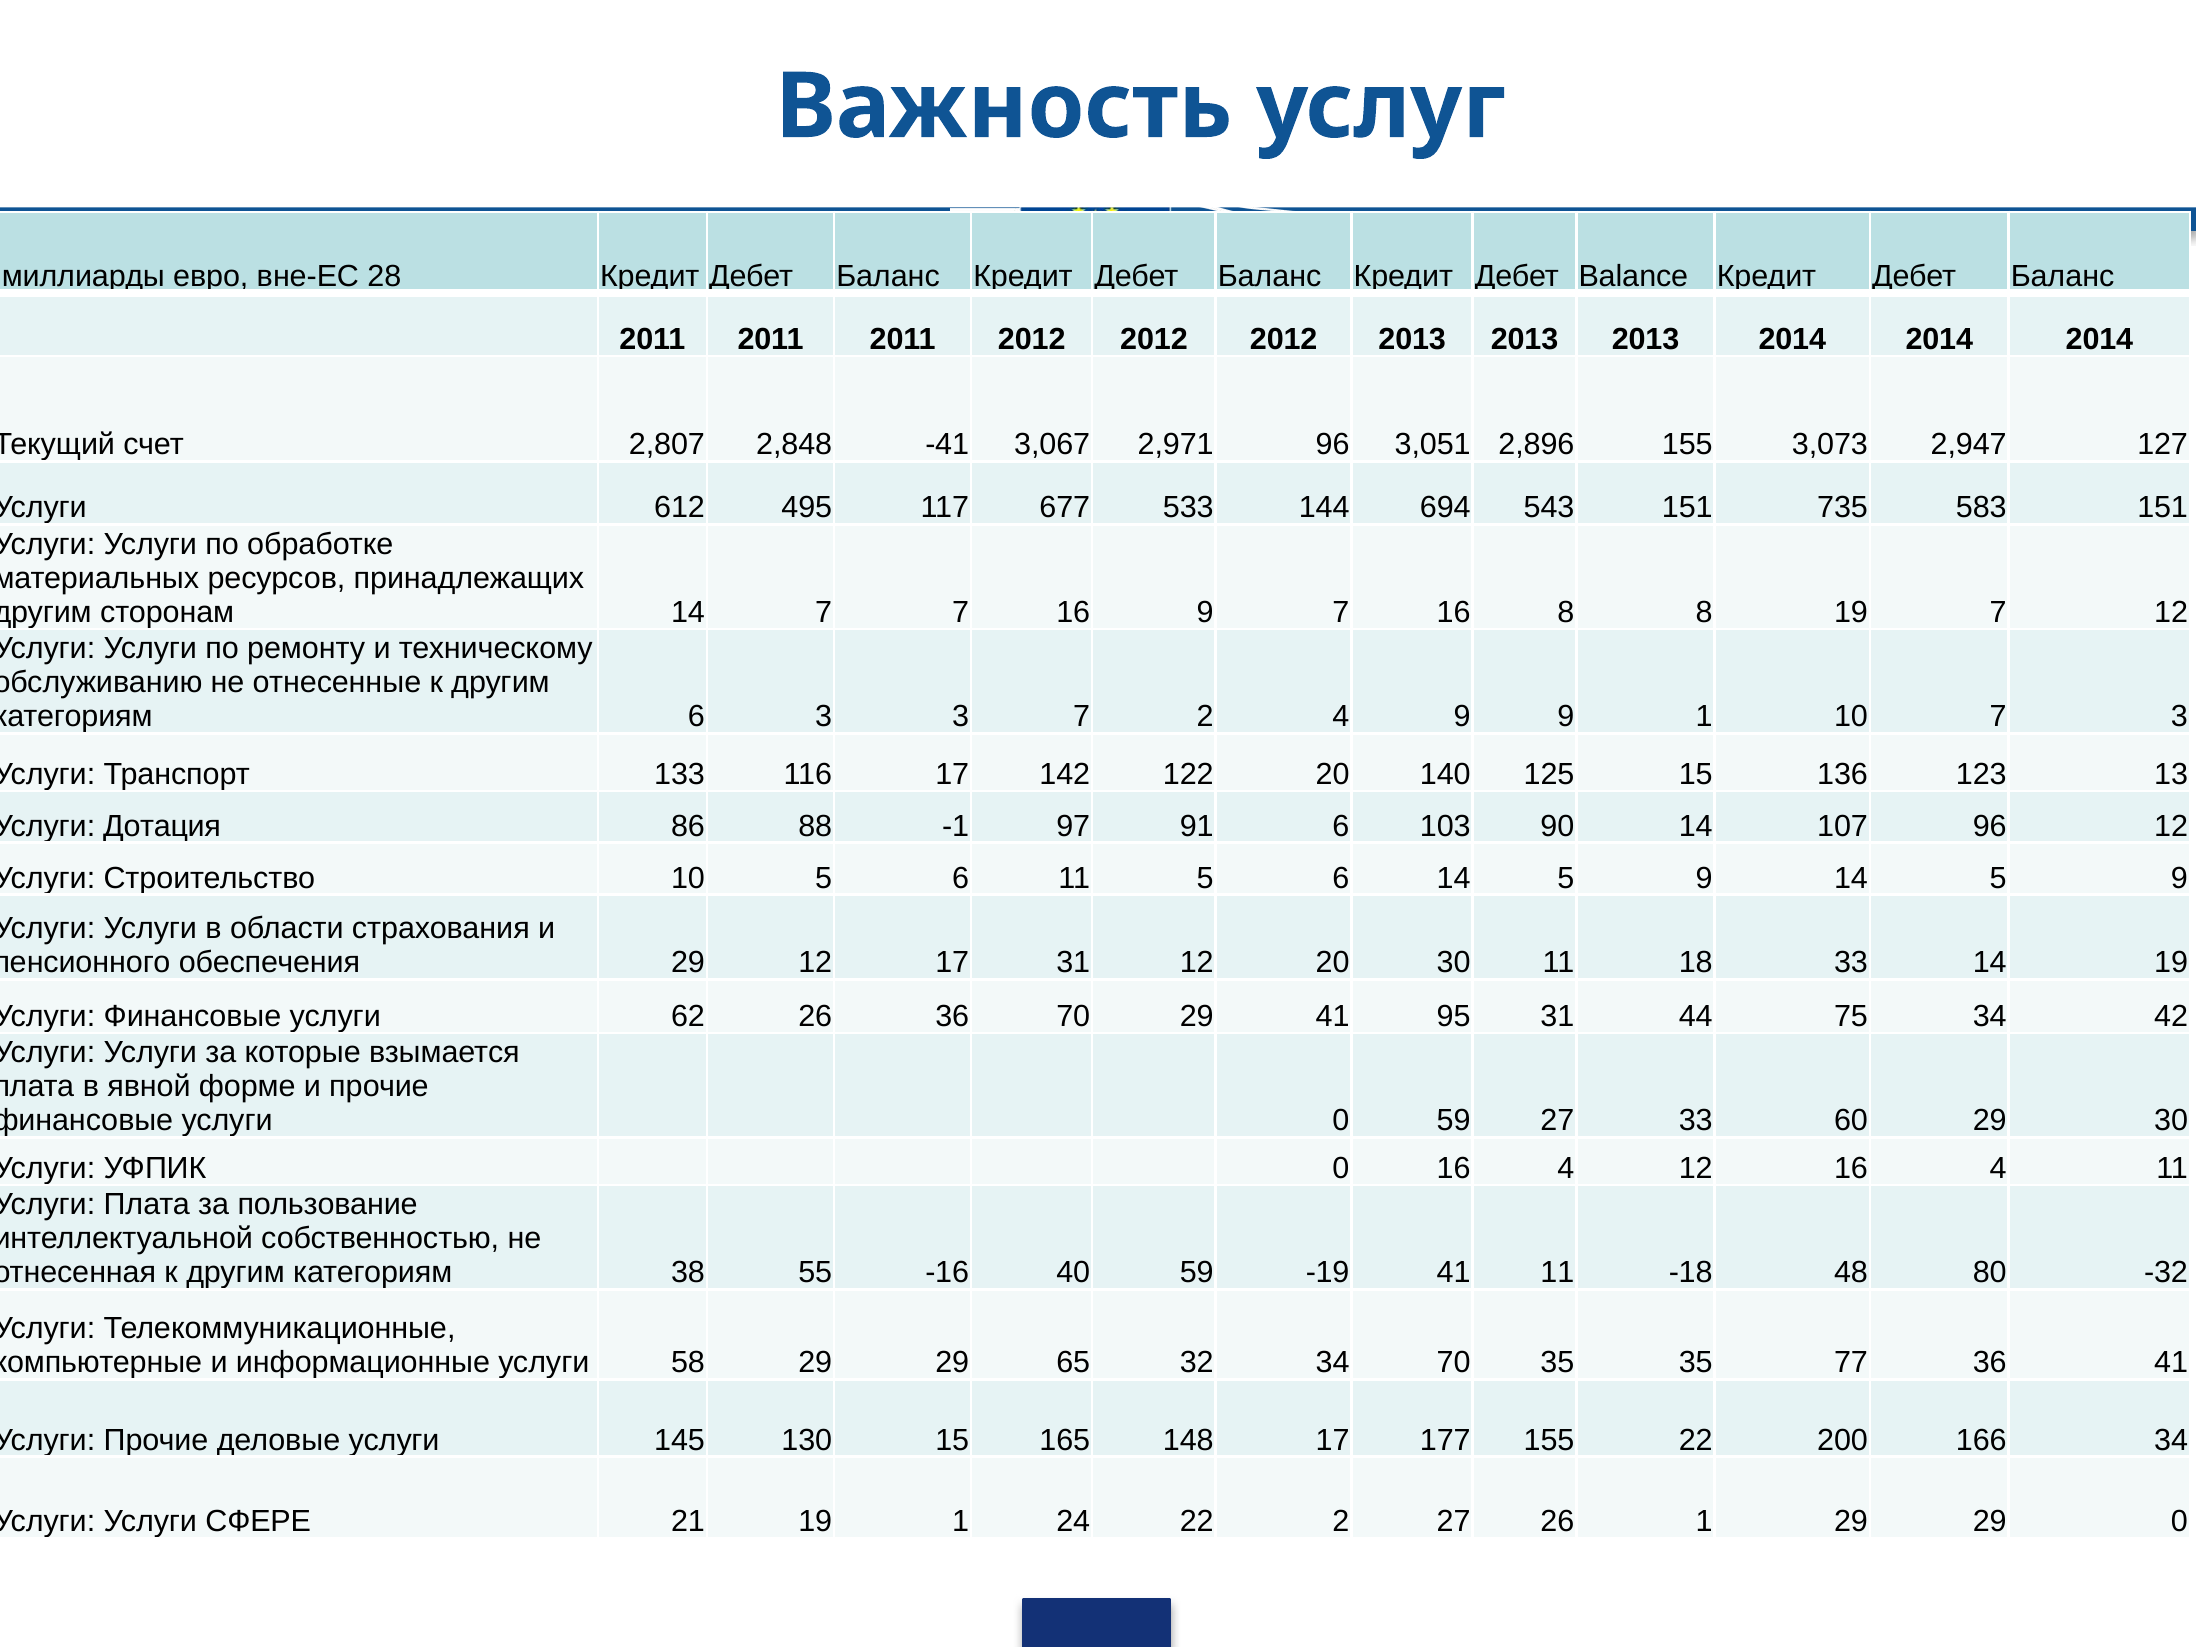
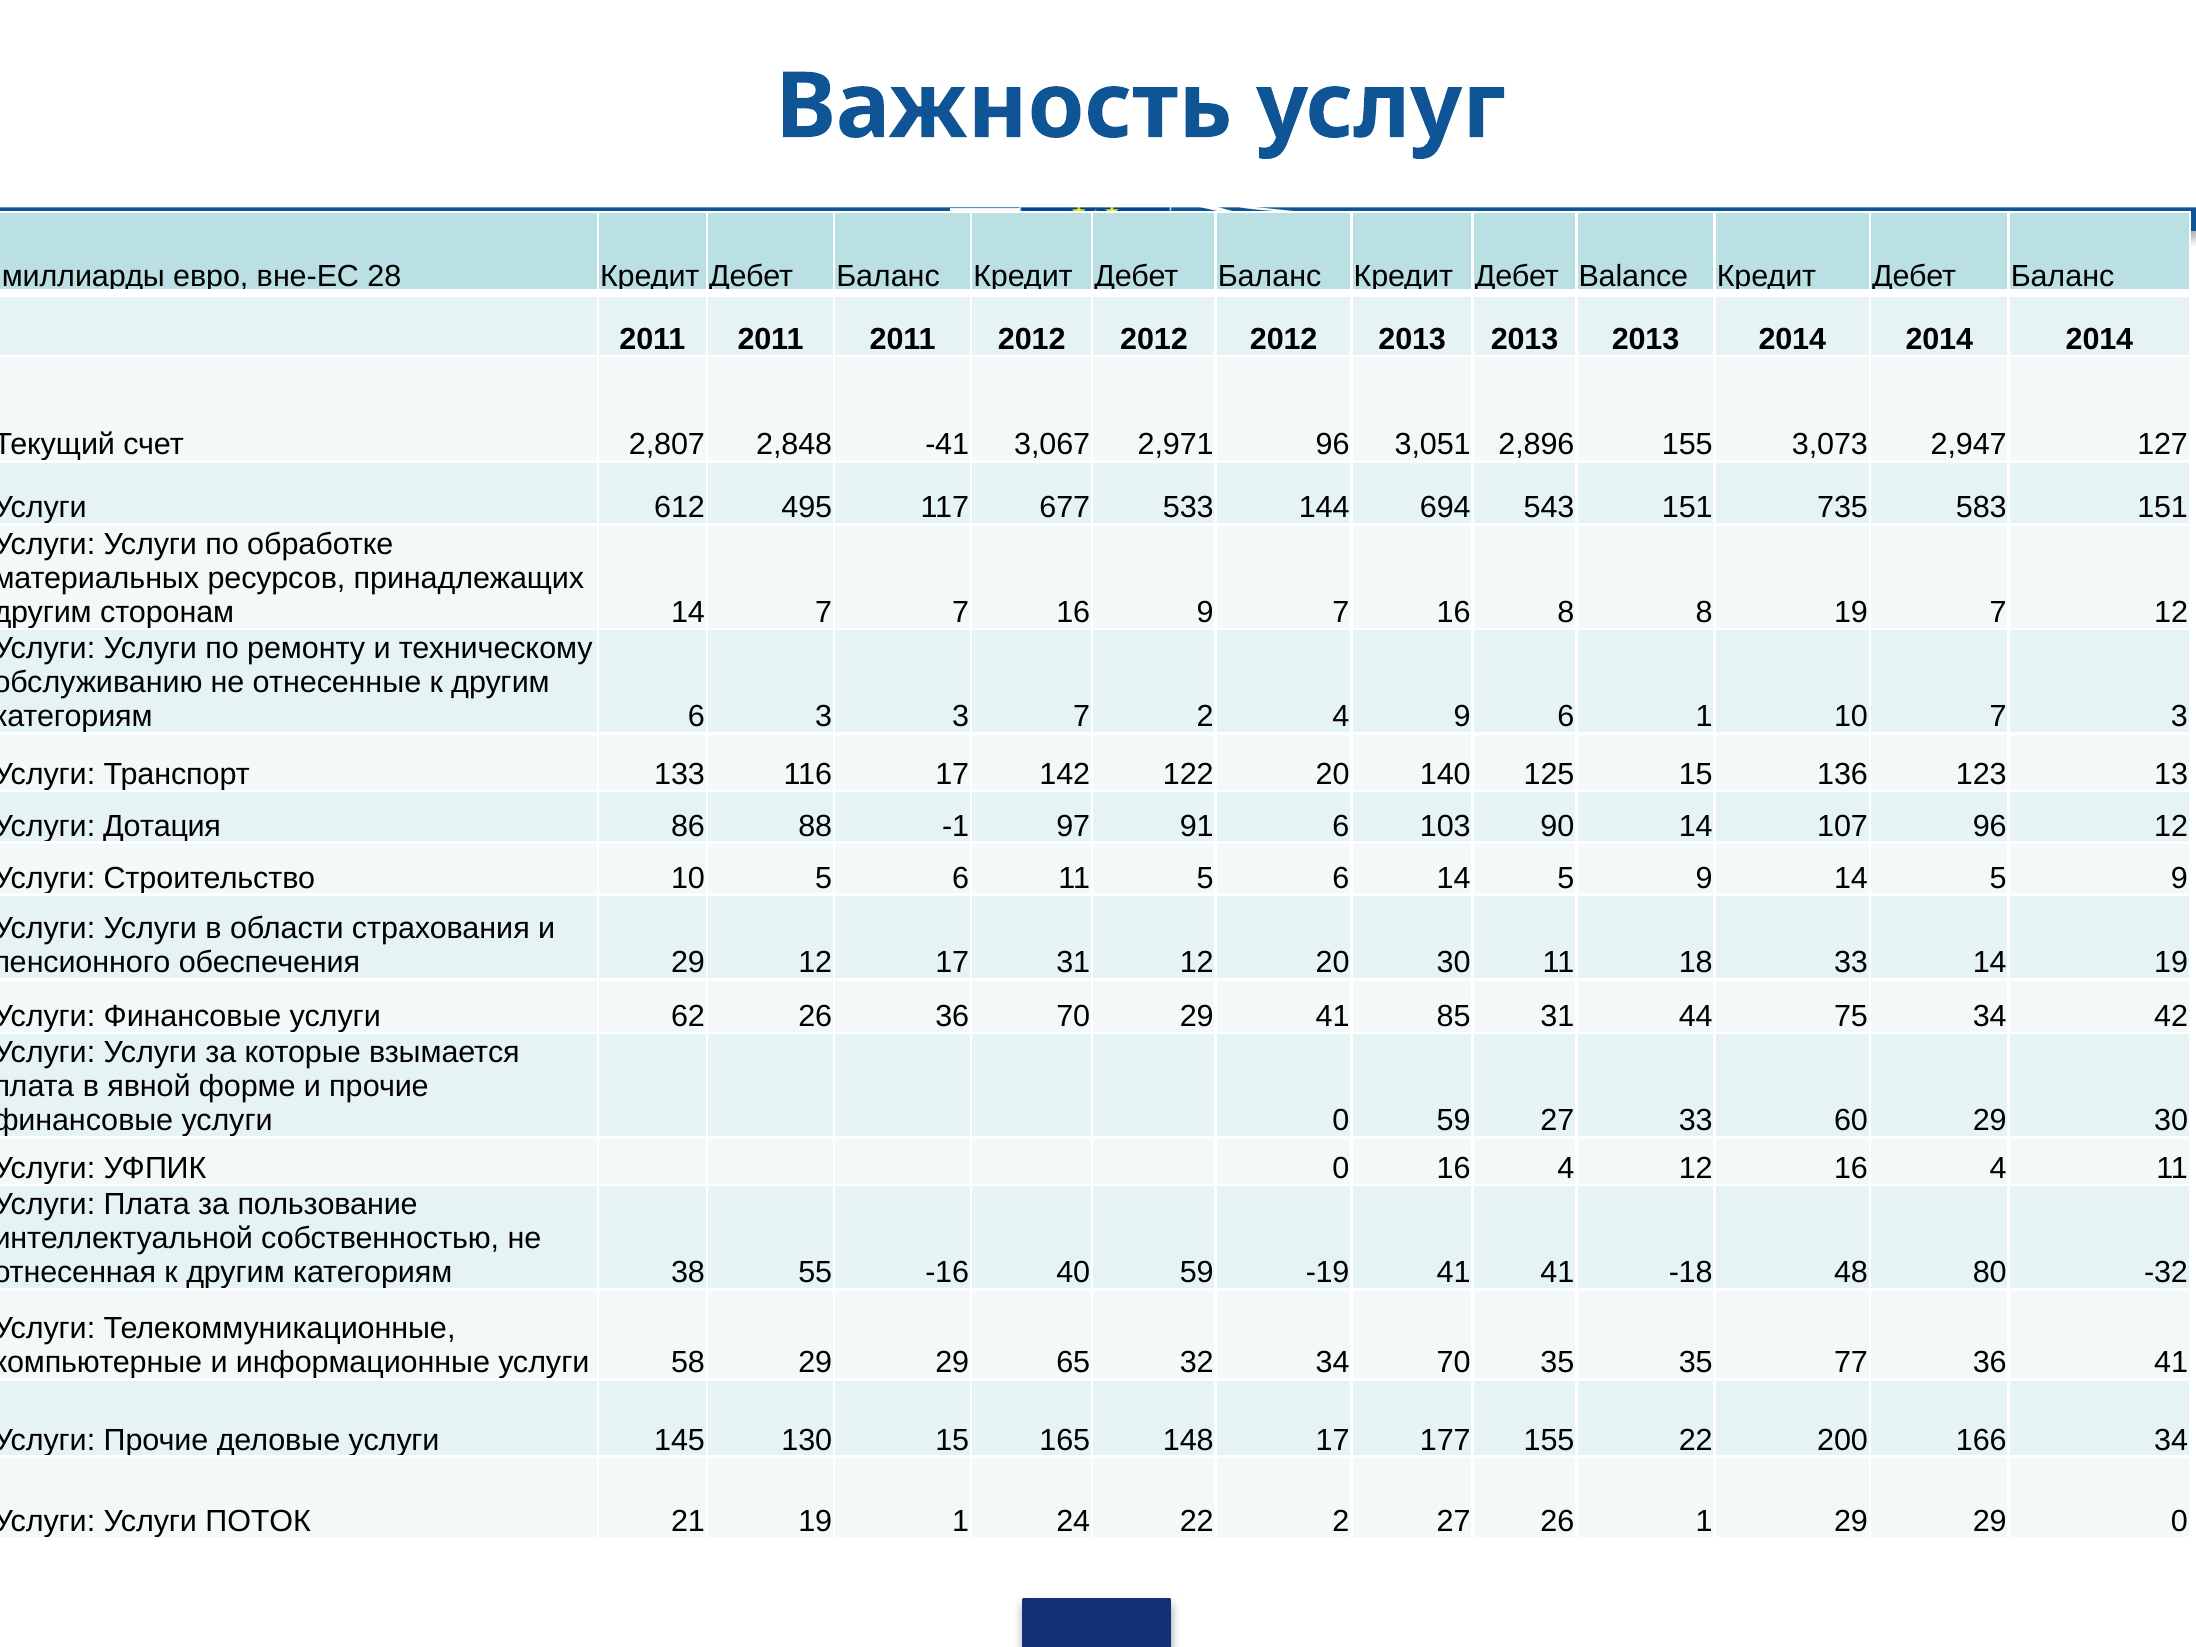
9 9: 9 -> 6 (1566, 717)
95: 95 -> 85 (1454, 1016)
41 11: 11 -> 41 (1557, 1273)
СФЕРЕ: СФЕРЕ -> ПОТОК (258, 1521)
